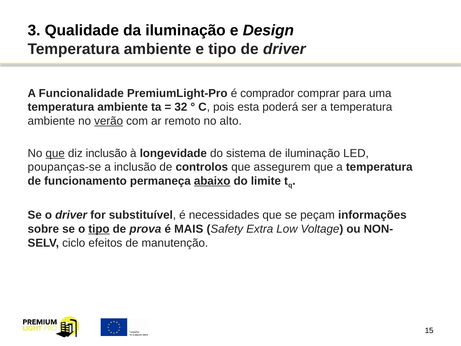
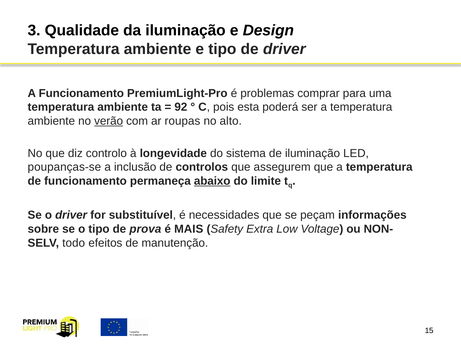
A Funcionalidade: Funcionalidade -> Funcionamento (81, 93)
comprador: comprador -> problemas (267, 93)
32: 32 -> 92 (181, 107)
remoto: remoto -> roupas (182, 121)
que underline: present -> none (55, 153)
diz inclusão: inclusão -> controlo (106, 153)
tipo underline: present -> none (99, 229)
ciclo: ciclo -> todo (74, 243)
